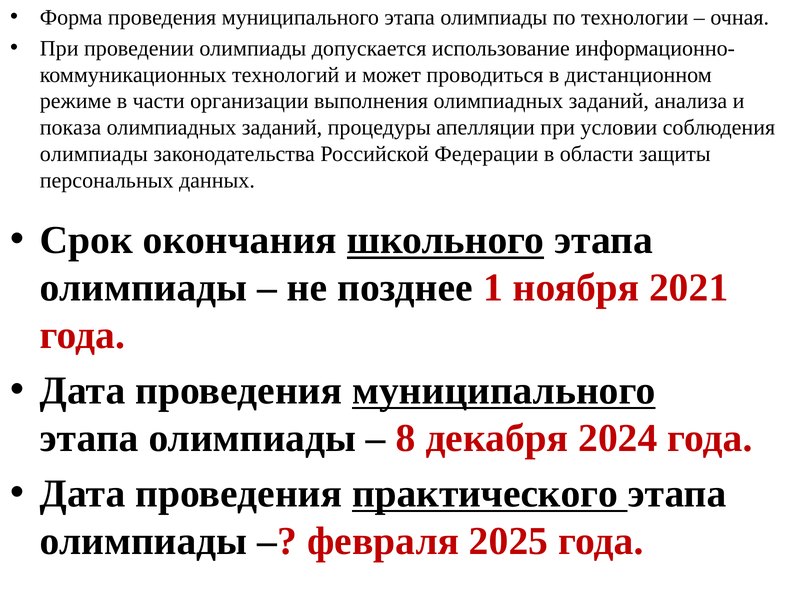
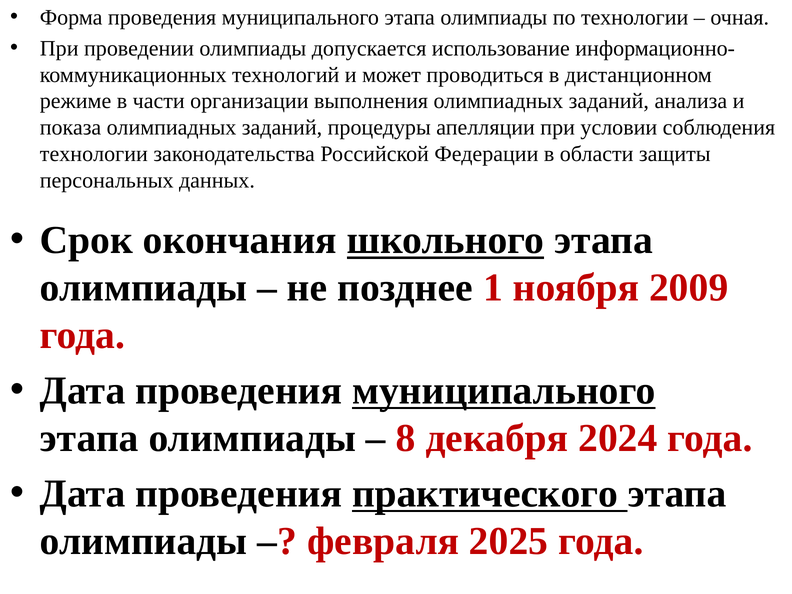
олимпиады: олимпиады -> технологии (94, 154)
2021: 2021 -> 2009 (689, 288)
